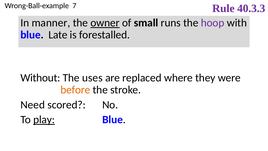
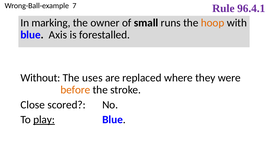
40.3.3: 40.3.3 -> 96.4.1 (251, 8)
manner: manner -> marking (51, 23)
owner underline: present -> none (105, 23)
hoop colour: purple -> orange (213, 23)
Late: Late -> Axis (58, 35)
Need: Need -> Close (33, 105)
